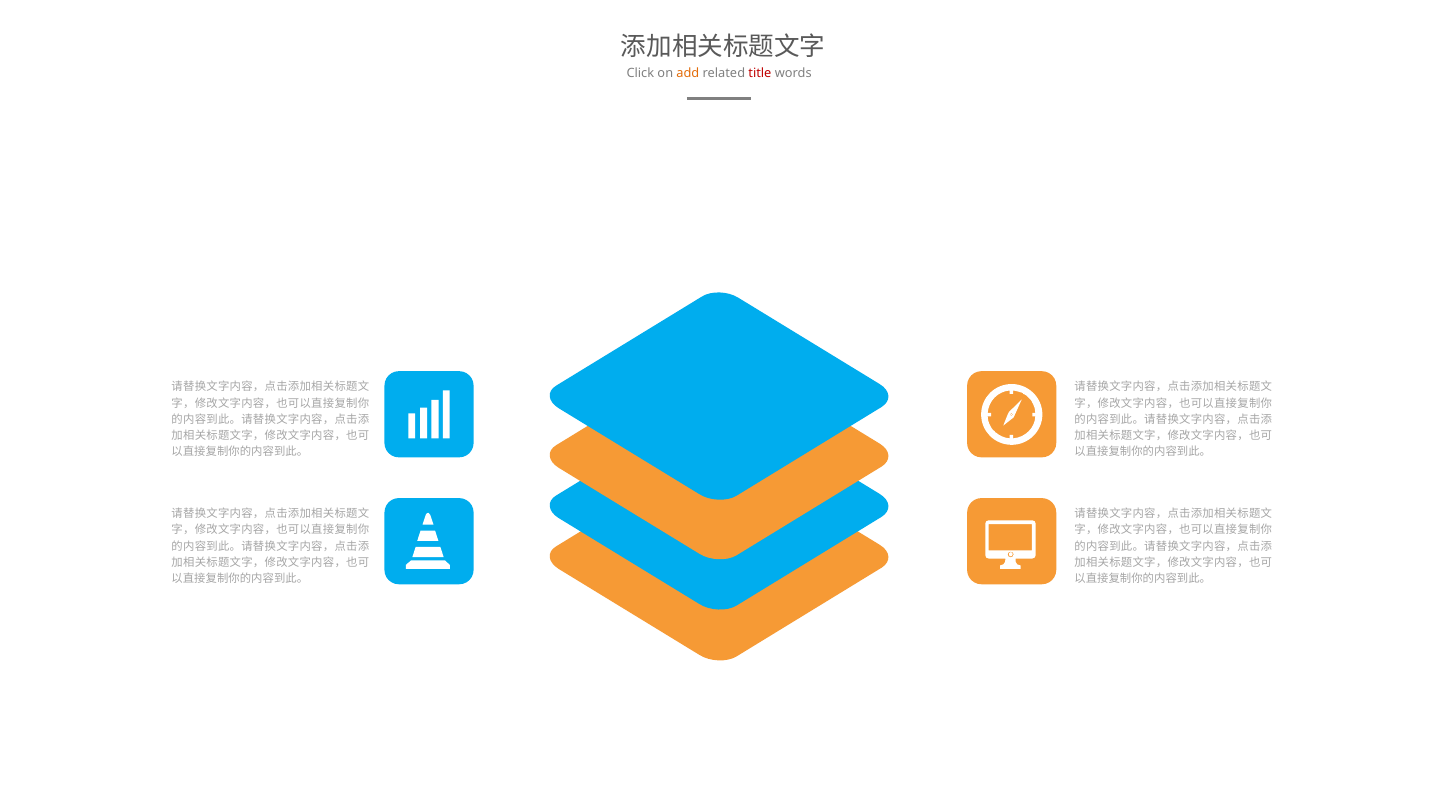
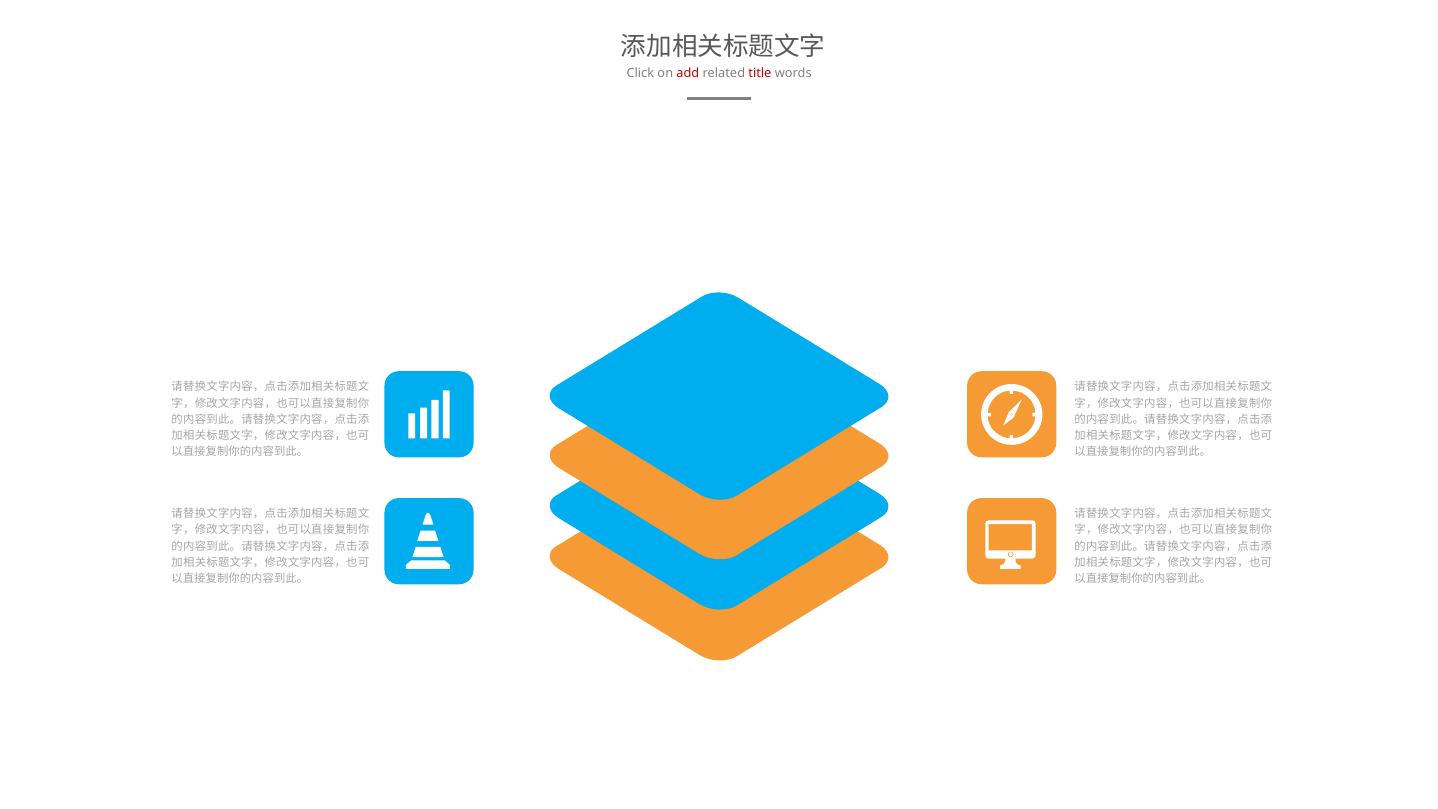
add colour: orange -> red (688, 74)
